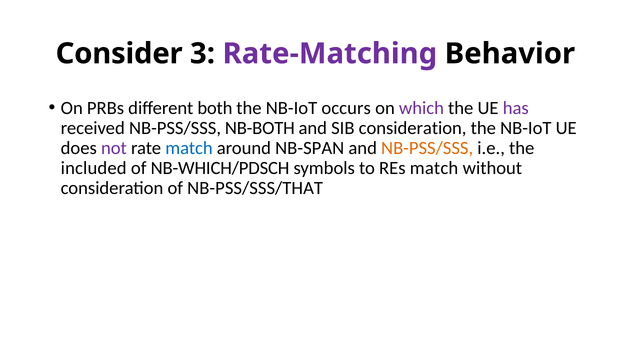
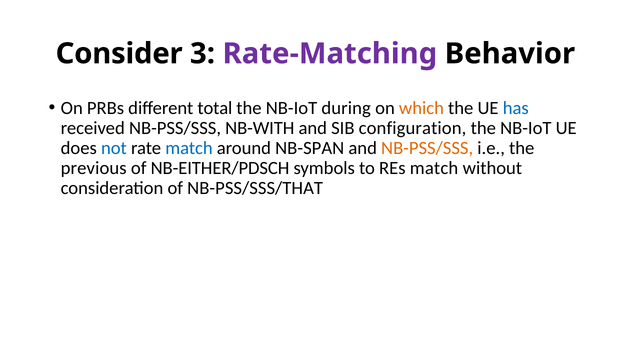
both: both -> total (215, 108)
occurs: occurs -> during (346, 108)
which colour: purple -> orange (421, 108)
has colour: purple -> blue (516, 108)
NB-BOTH: NB-BOTH -> NB-WITH (260, 128)
SIB consideration: consideration -> configuration (413, 128)
not colour: purple -> blue (114, 148)
included: included -> previous (94, 168)
NB-WHICH/PDSCH: NB-WHICH/PDSCH -> NB-EITHER/PDSCH (220, 168)
